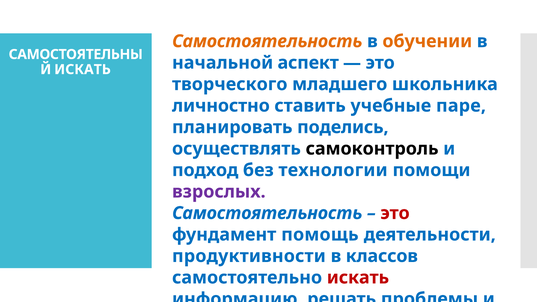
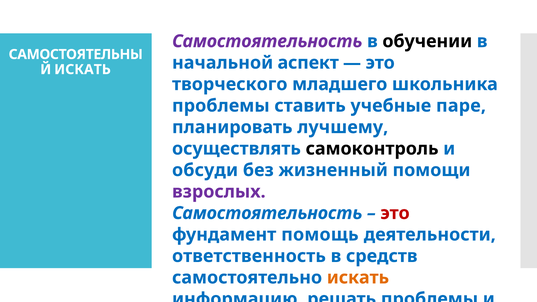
Самостоятельность colour: orange -> purple (267, 41)
обучении colour: orange -> black (427, 41)
личностно: личностно -> проблемы (221, 106)
поделись: поделись -> лучшему (343, 127)
подход: подход -> обсуди (205, 170)
технологии: технологии -> жизненный (333, 170)
продуктивности: продуктивности -> ответственность (249, 256)
классов: классов -> средств (382, 256)
искать colour: red -> orange (358, 278)
